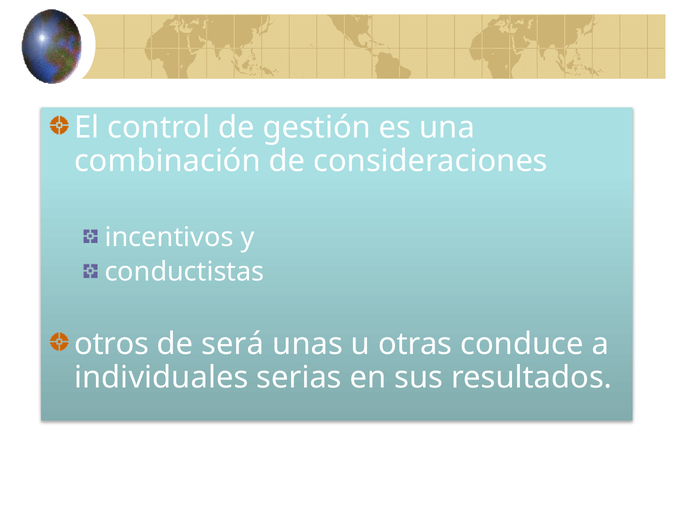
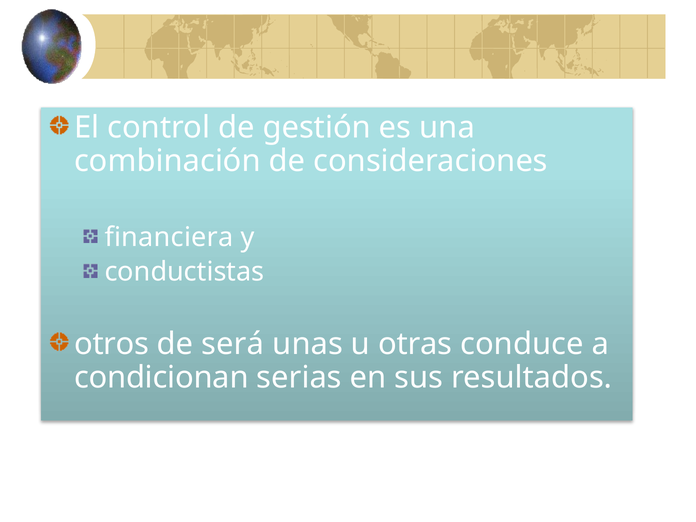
incentivos: incentivos -> financiera (169, 237)
individuales: individuales -> condicionan (161, 378)
